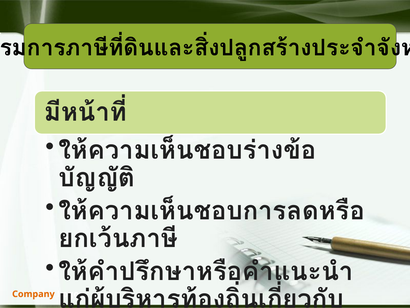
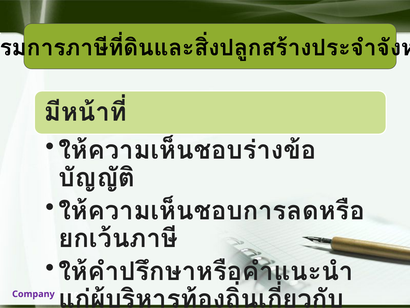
Company colour: orange -> purple (33, 294)
